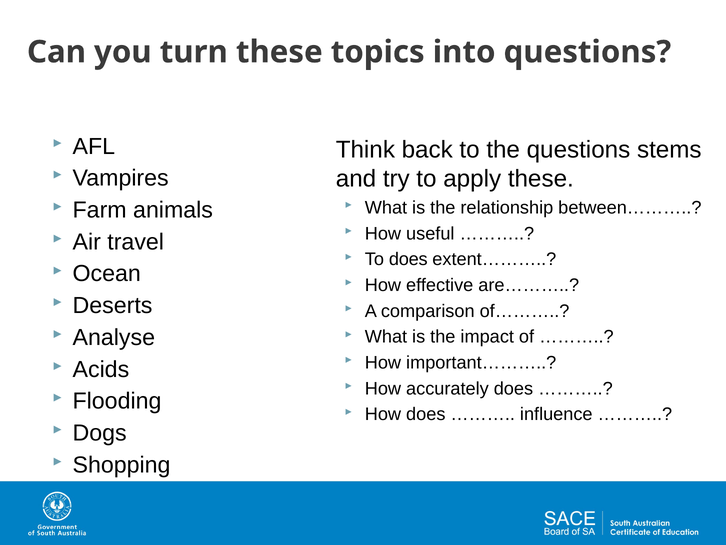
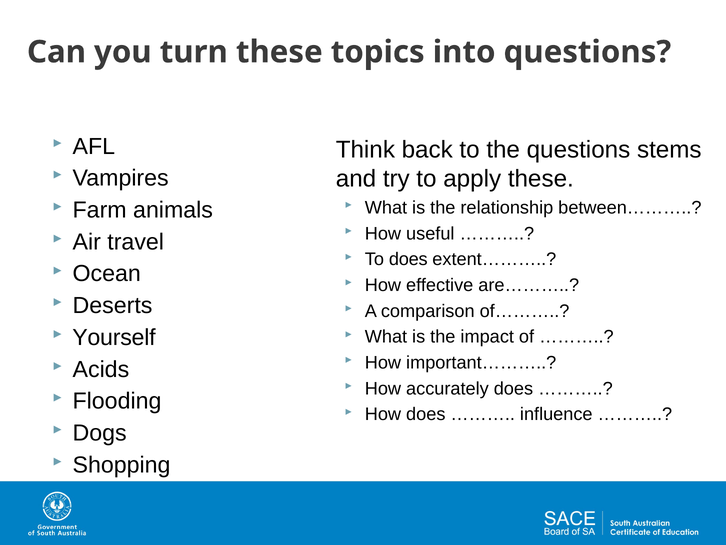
Analyse: Analyse -> Yourself (114, 337)
